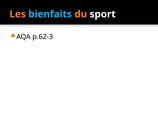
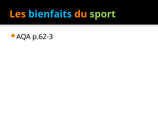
sport colour: white -> light green (103, 14)
